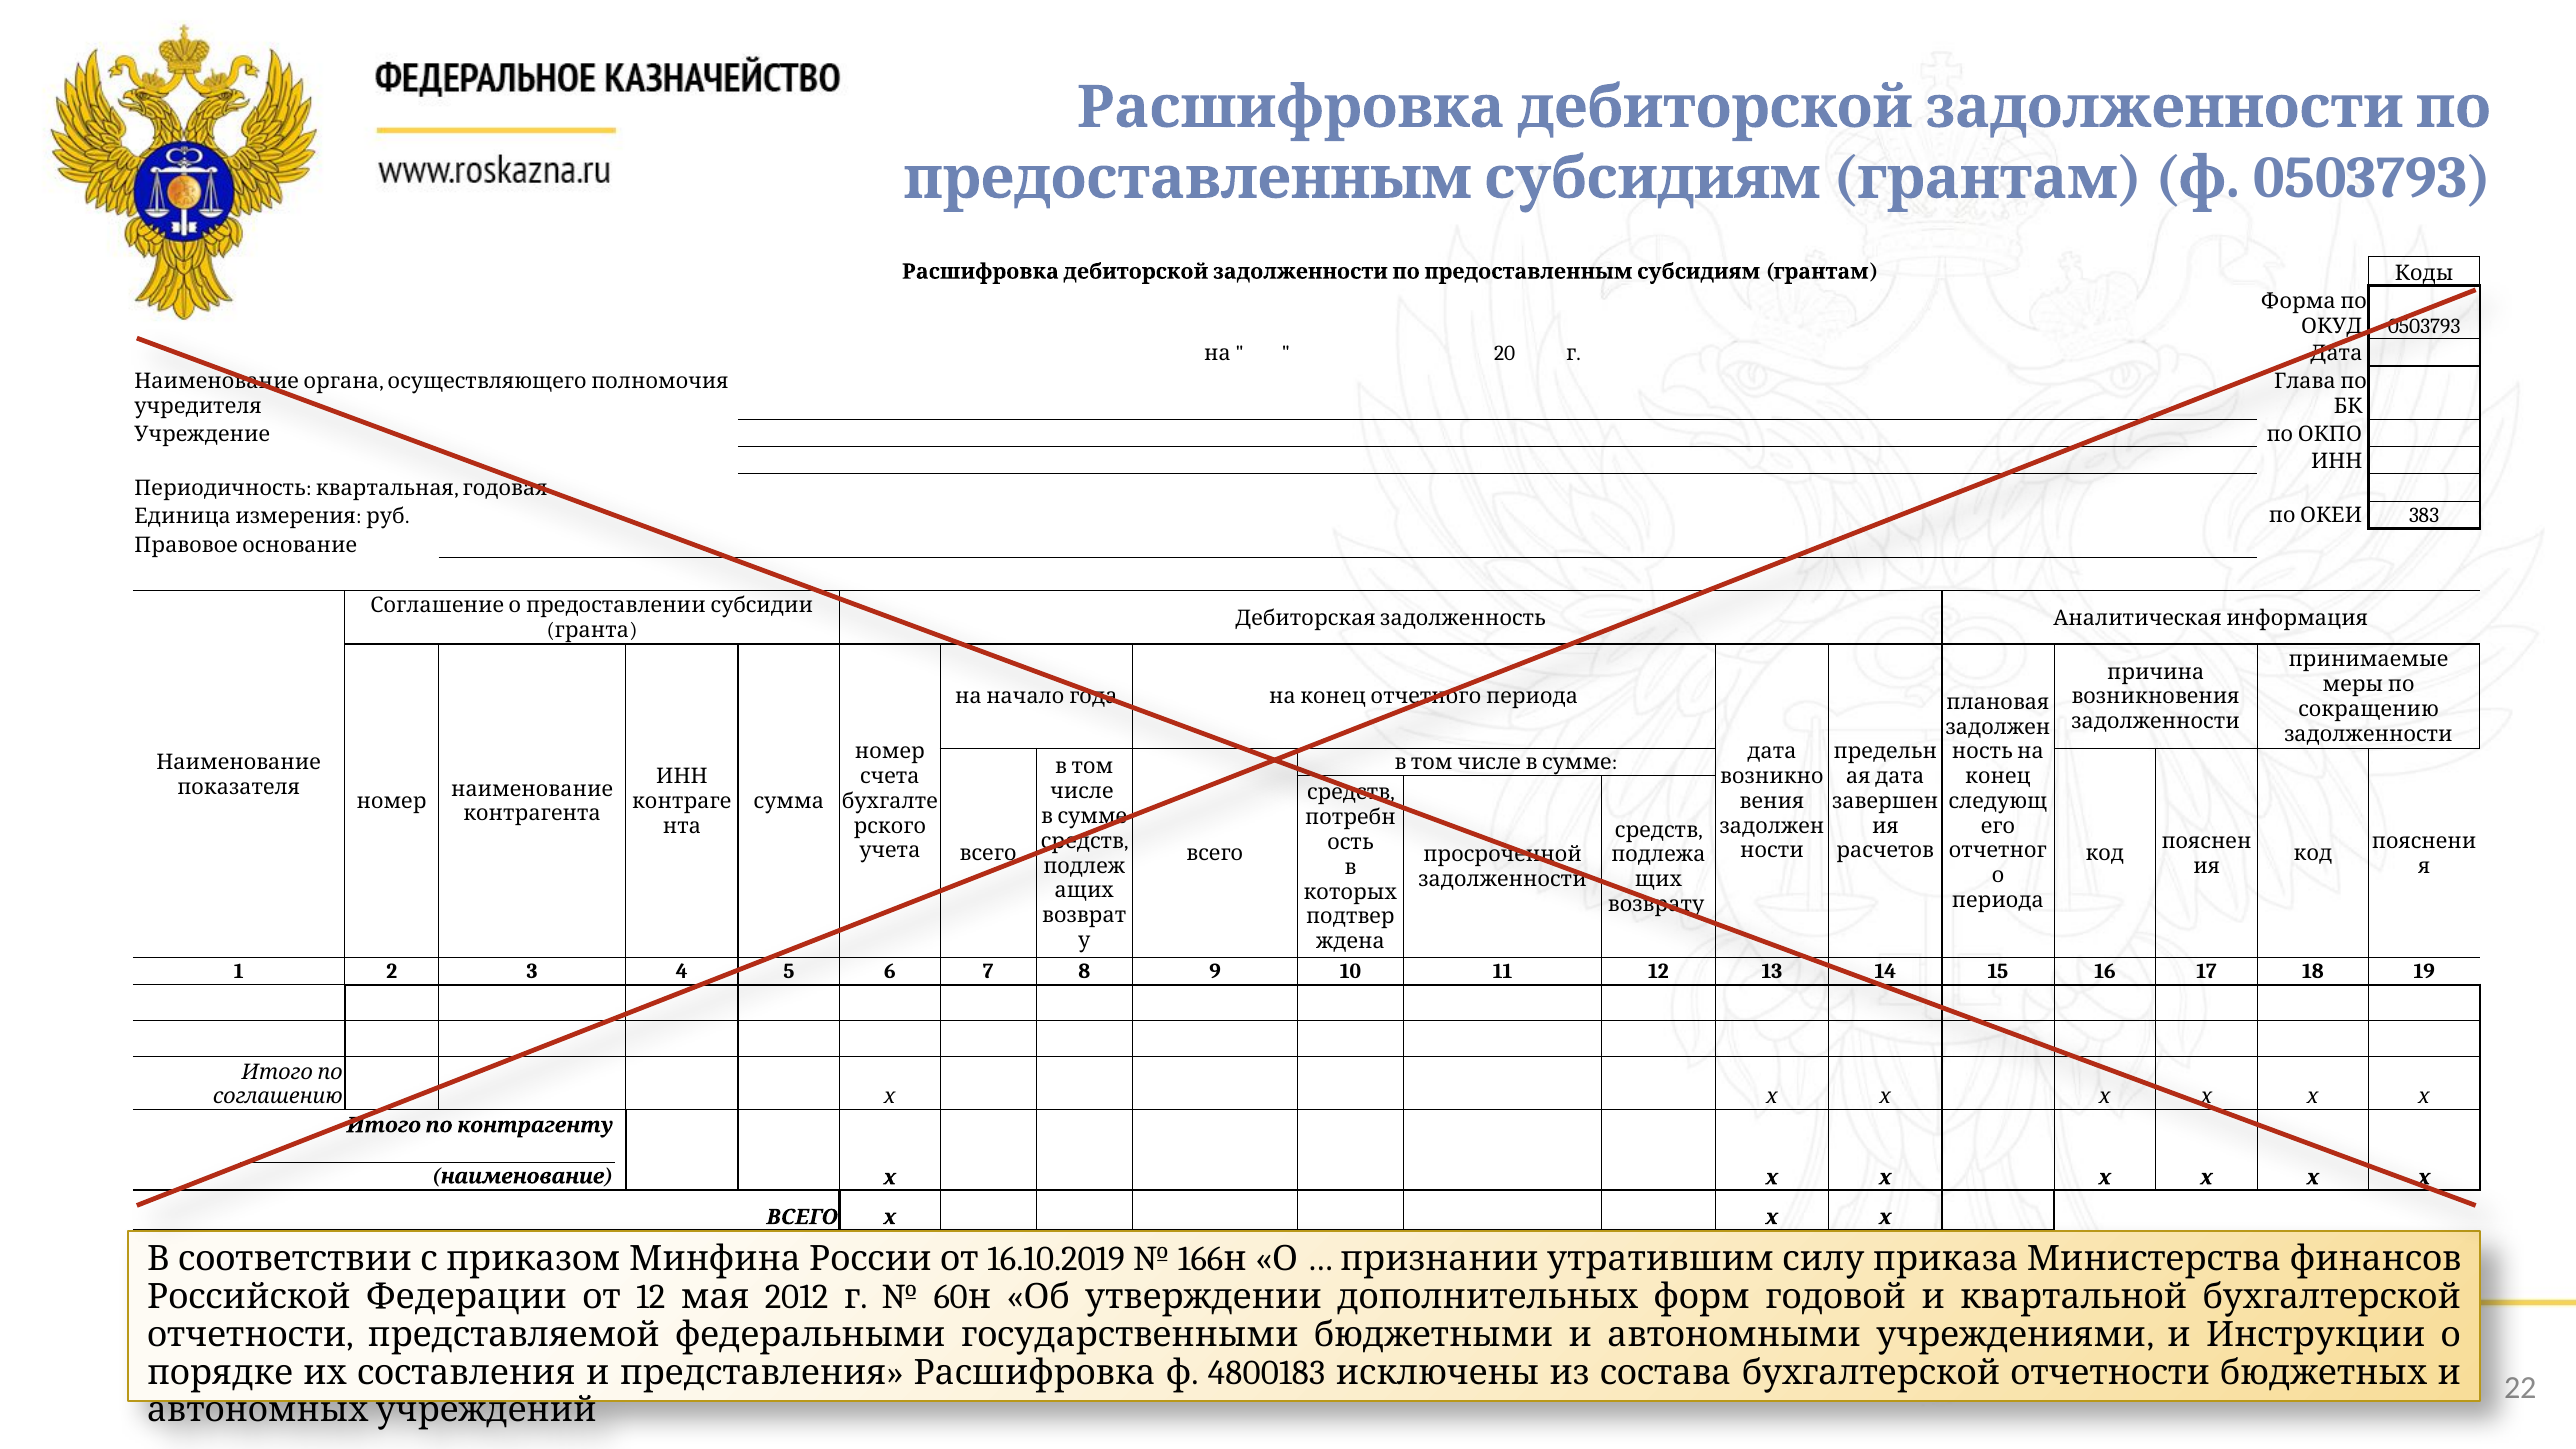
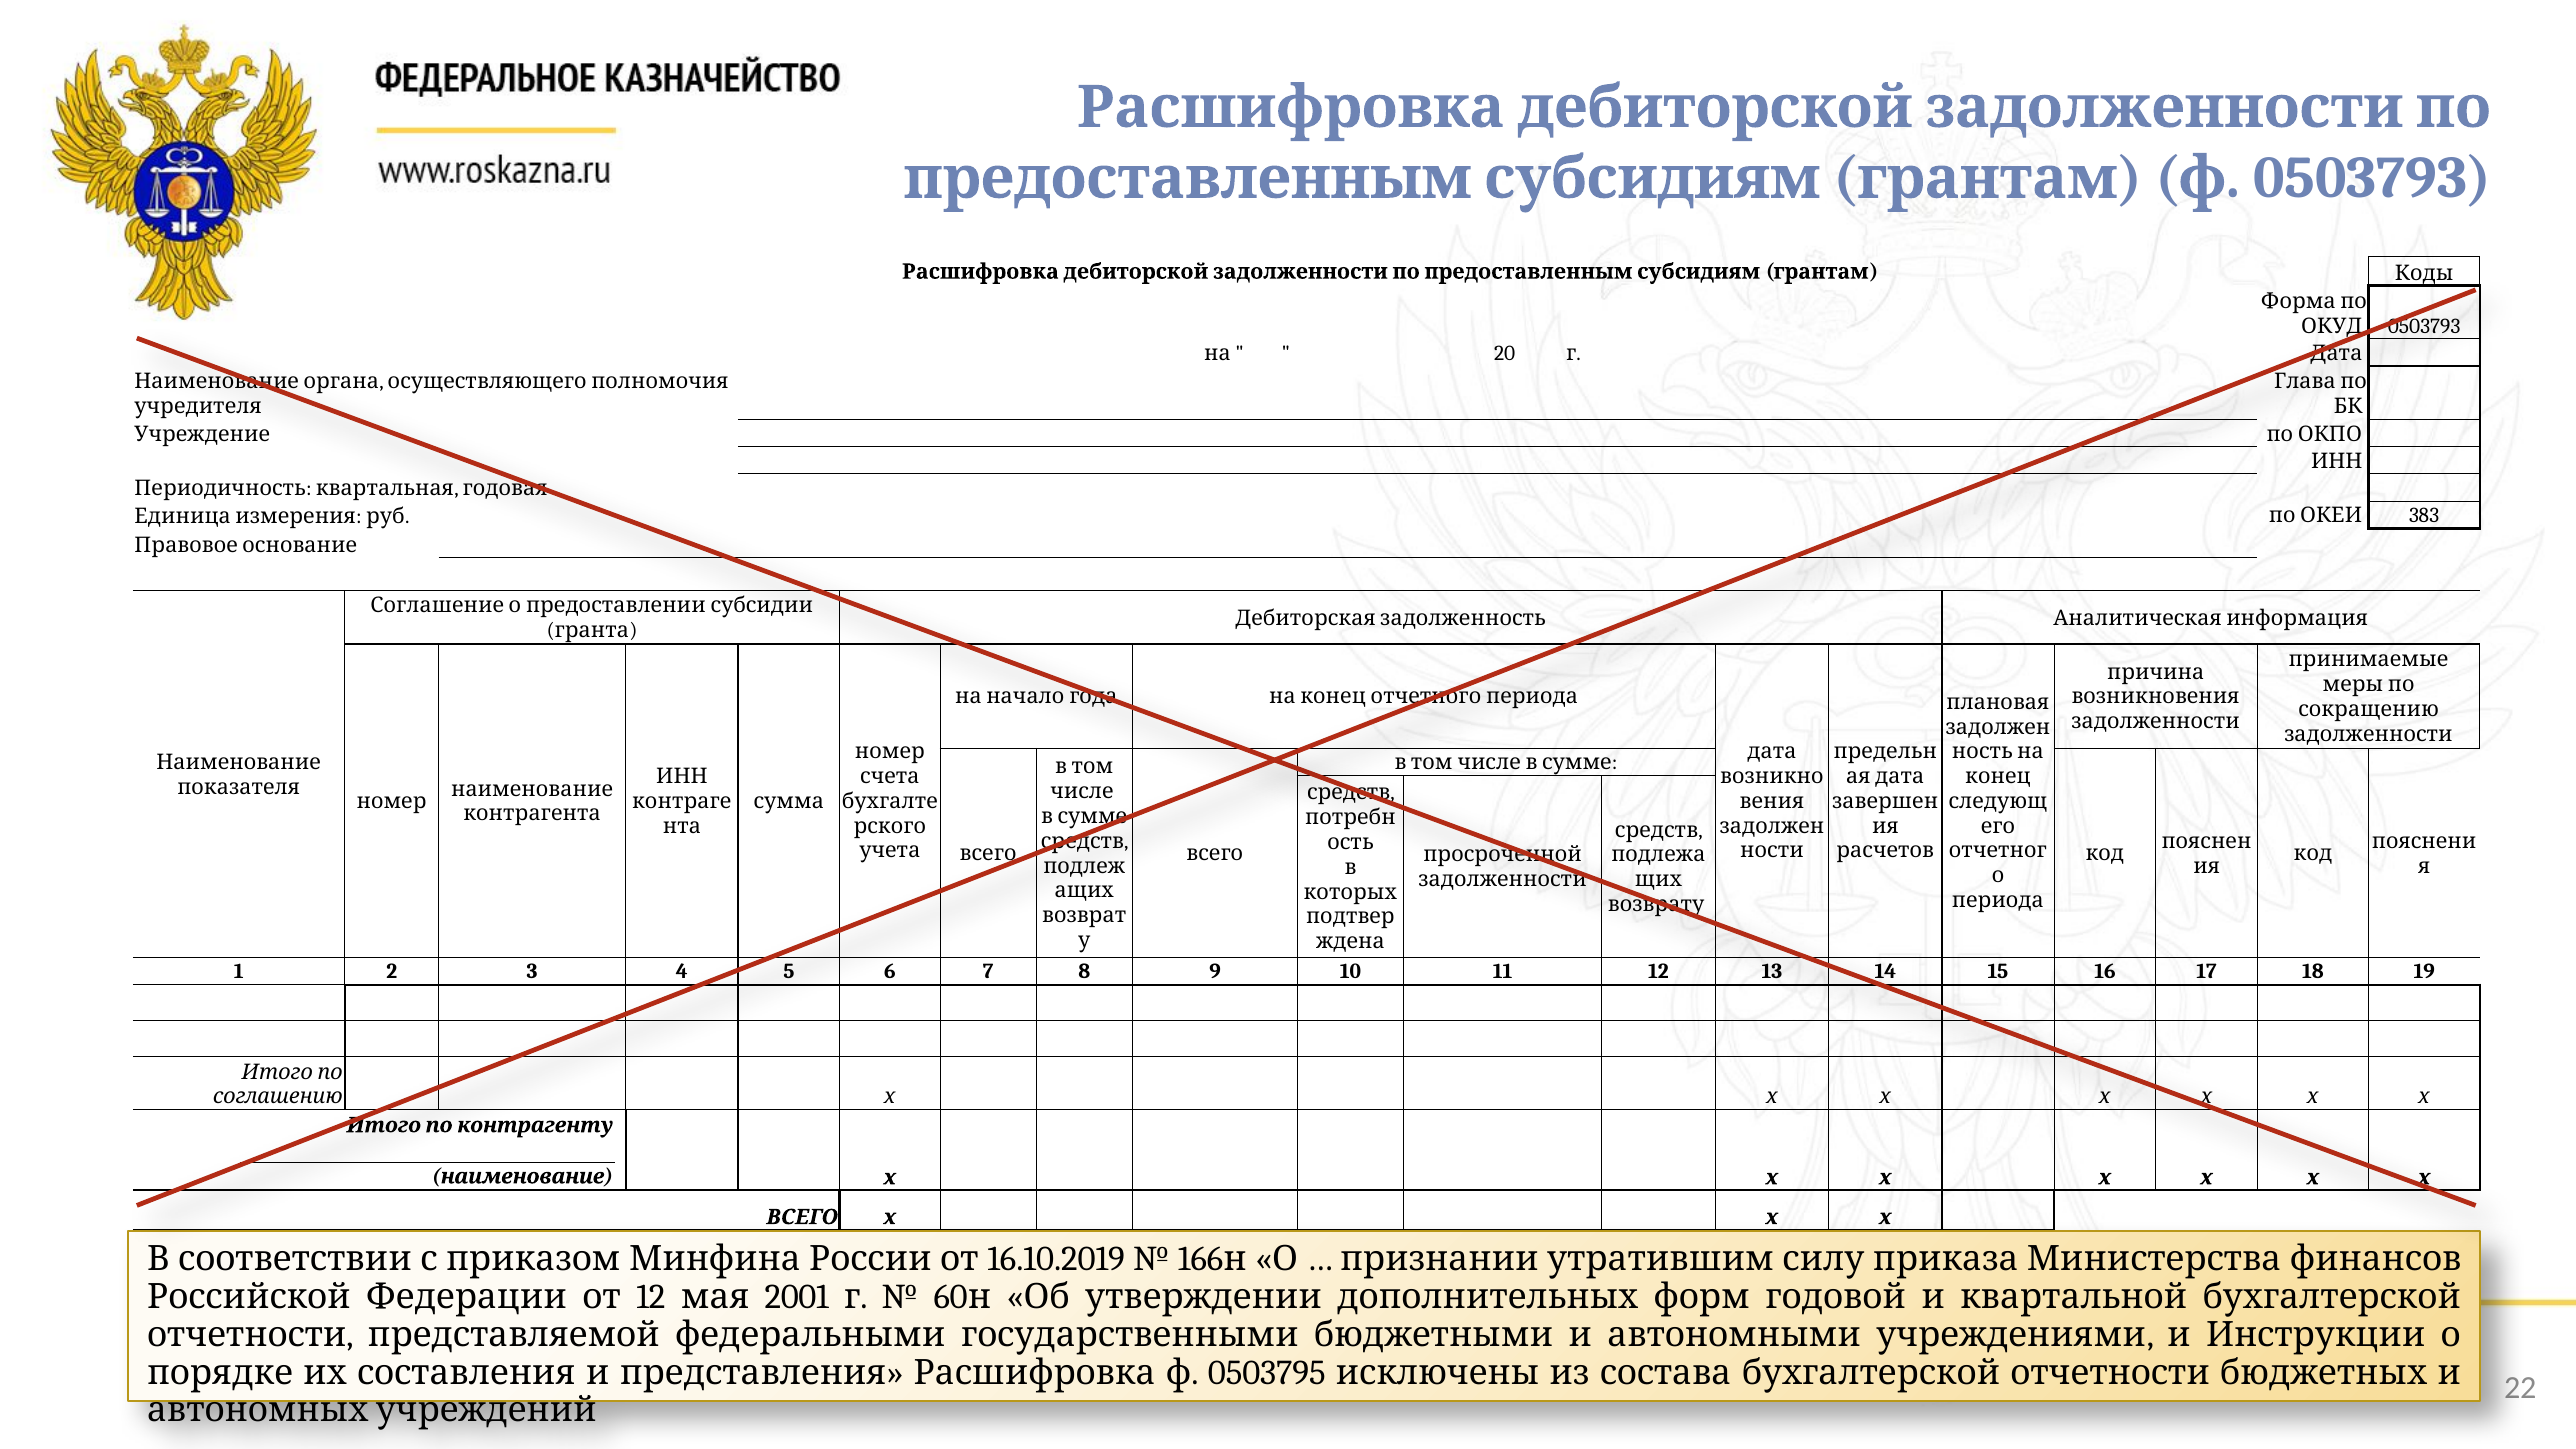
2012: 2012 -> 2001 (797, 1297)
4800183: 4800183 -> 0503795 (1267, 1373)
